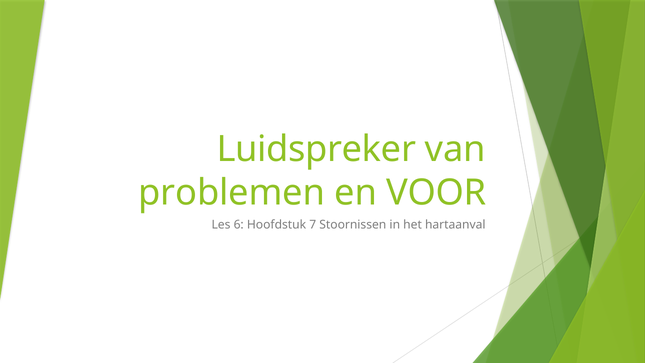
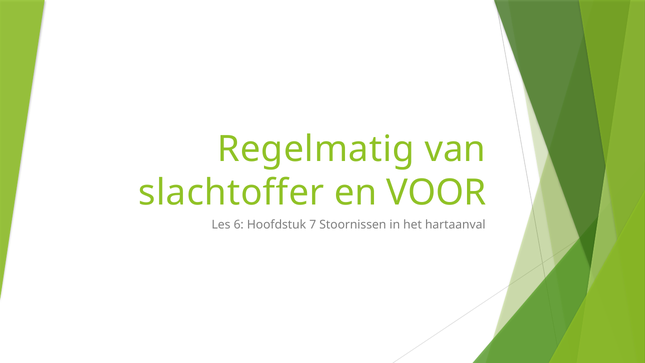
Luidspreker: Luidspreker -> Regelmatig (316, 149)
problemen: problemen -> slachtoffer (231, 193)
